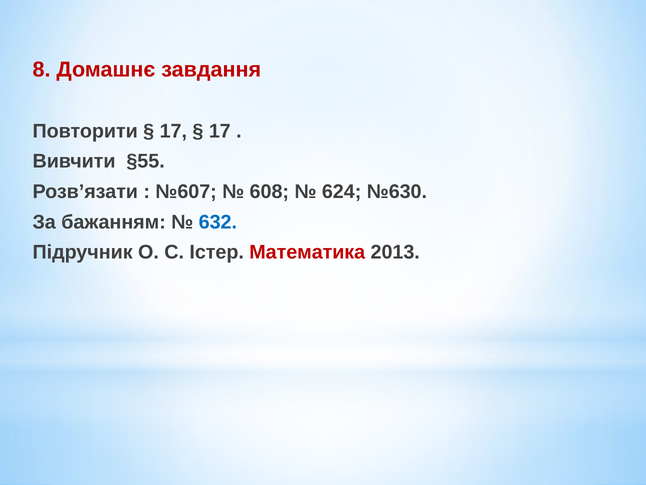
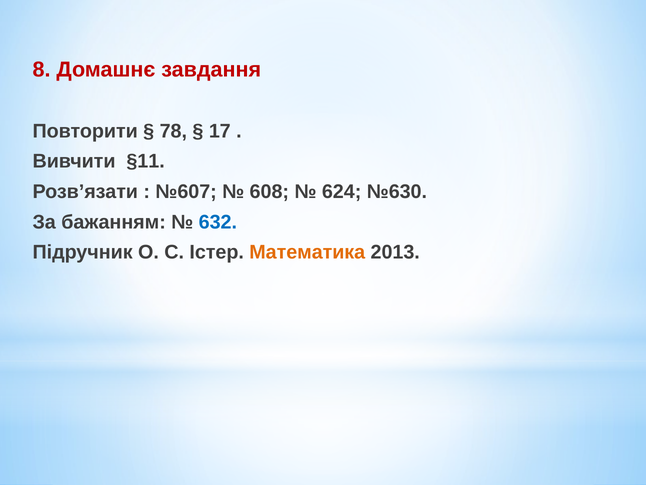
17: 17 -> 78 (173, 131)
§55: §55 -> §11 (146, 161)
Математика colour: red -> orange (307, 252)
